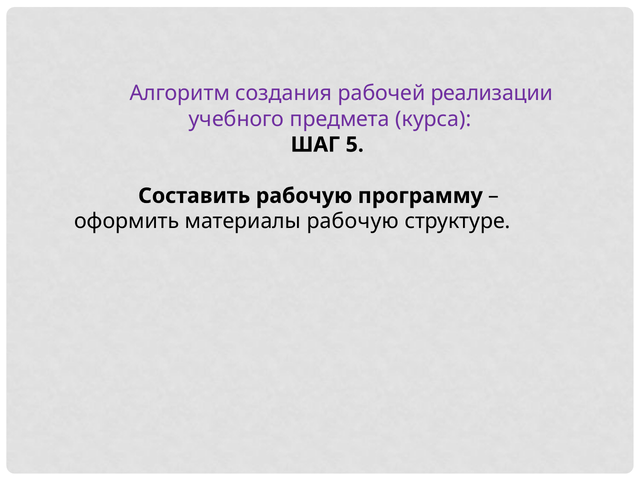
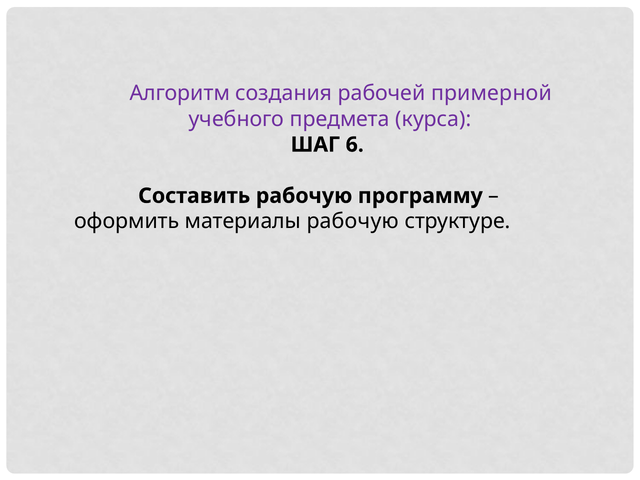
реализации: реализации -> примерной (492, 93)
5: 5 -> 6 (355, 145)
